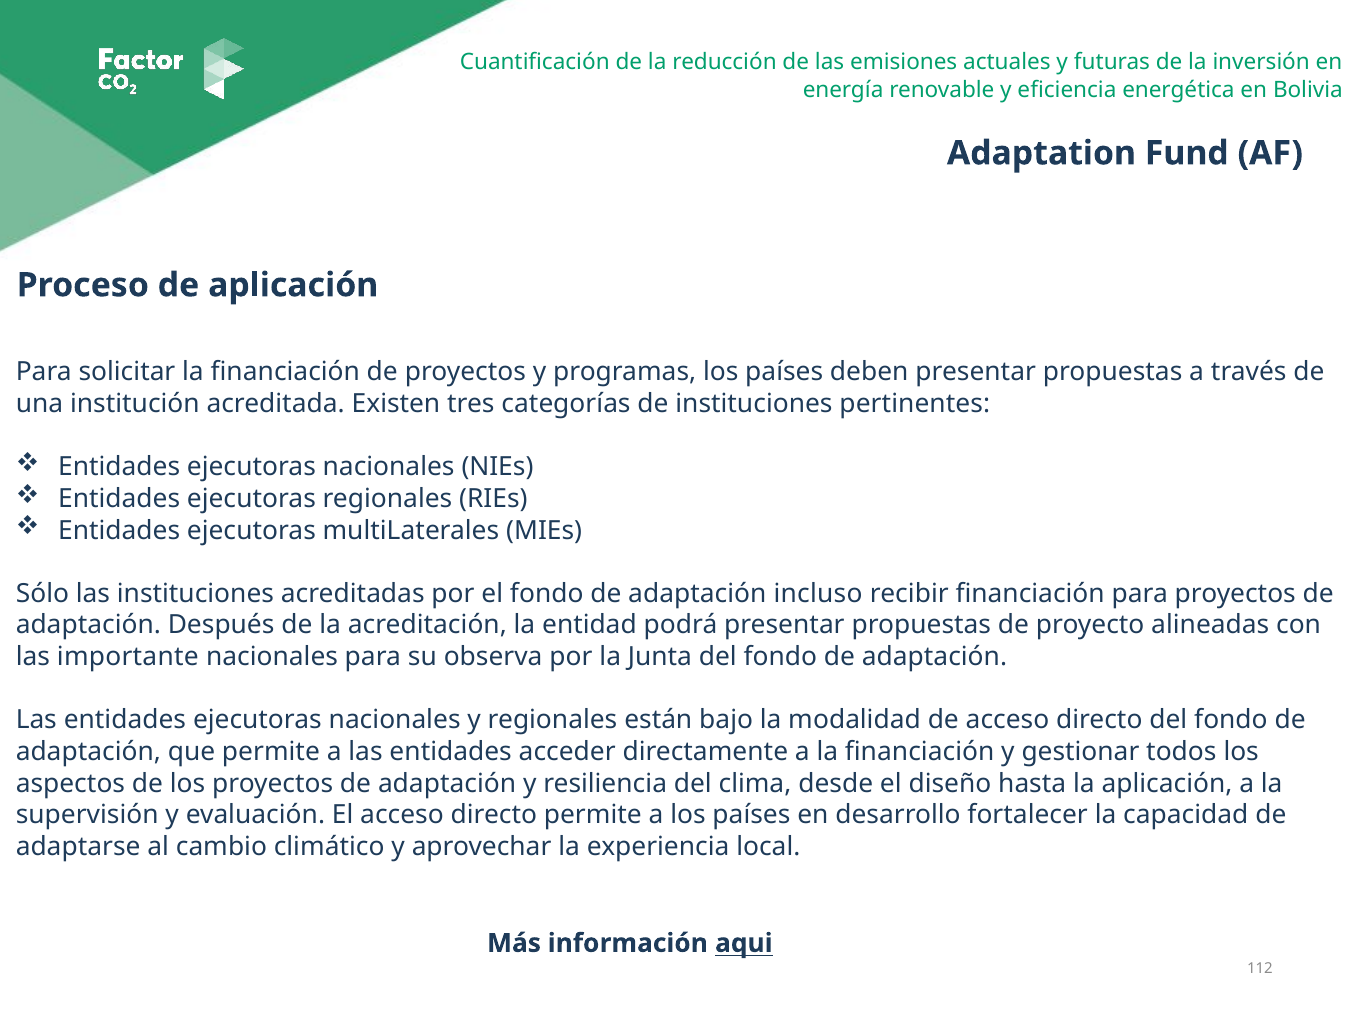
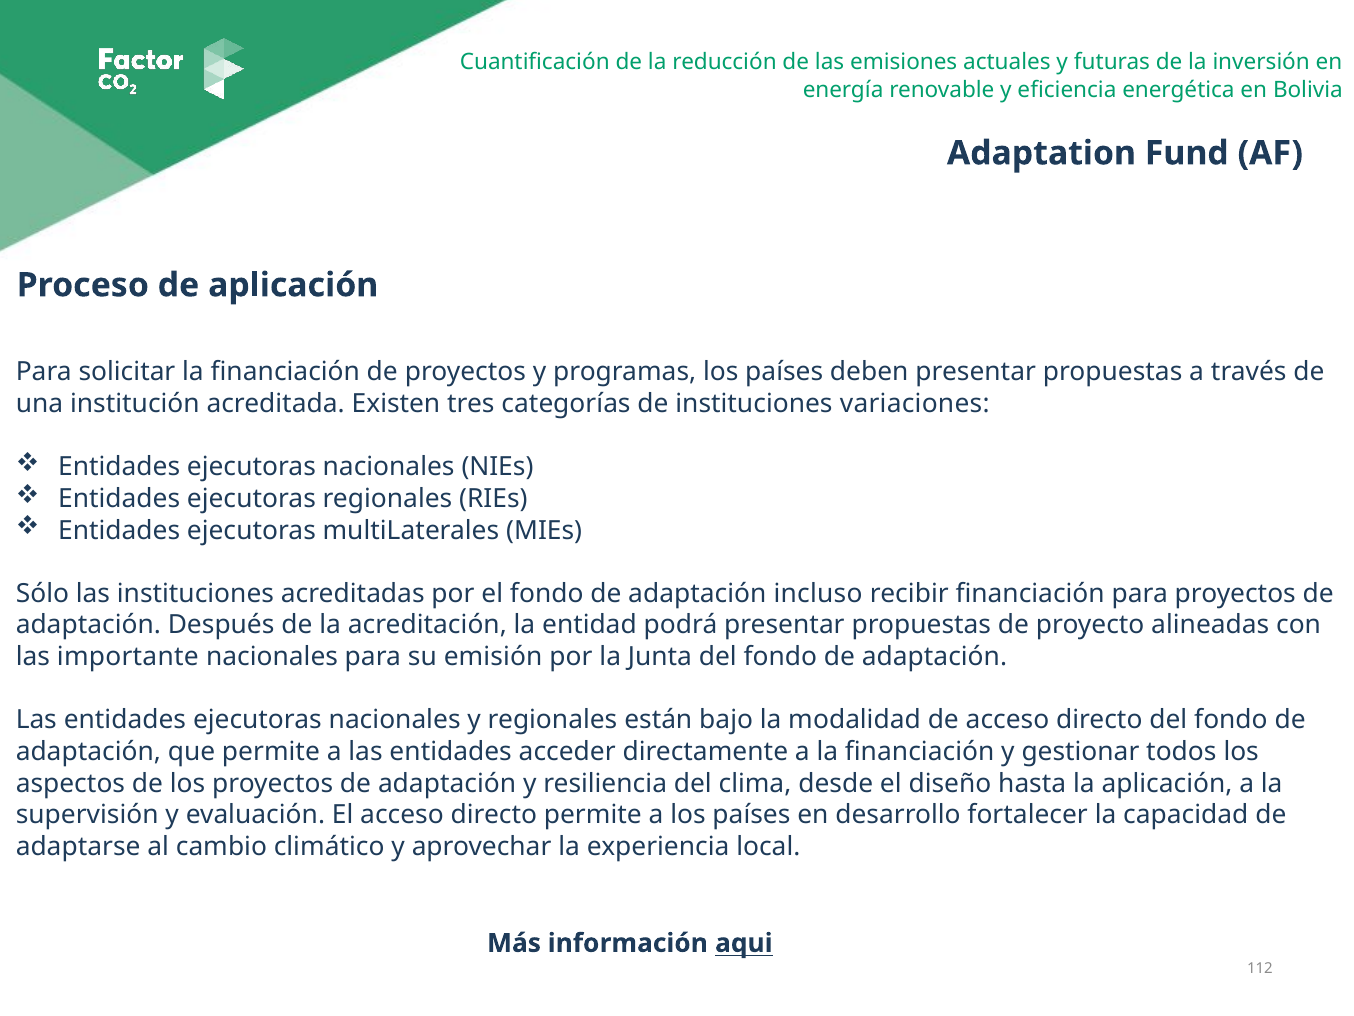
pertinentes: pertinentes -> variaciones (915, 404)
observa: observa -> emisión (493, 657)
